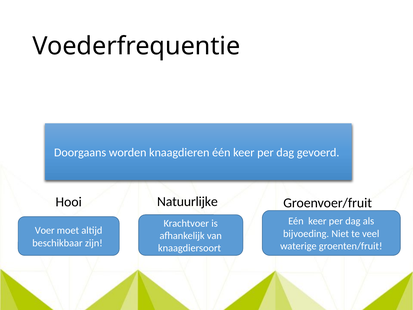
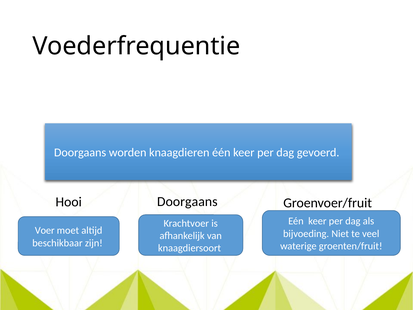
Hooi Natuurlijke: Natuurlijke -> Doorgaans (187, 201)
